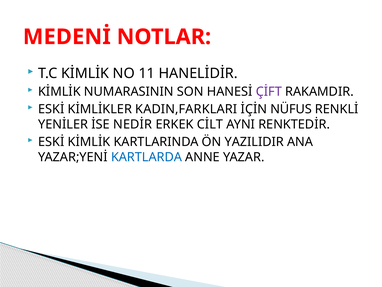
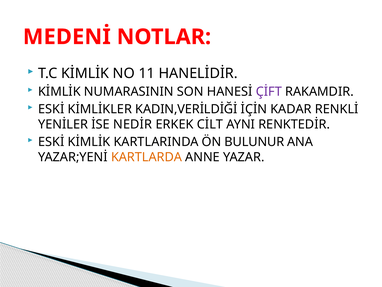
KADIN,FARKLARI: KADIN,FARKLARI -> KADIN,VERİLDİĞİ (186, 109)
NÜFUS: NÜFUS -> KADAR (291, 109)
YAZILIDIR: YAZILIDIR -> BULUNUR (254, 142)
KARTLARDA colour: blue -> orange (146, 157)
